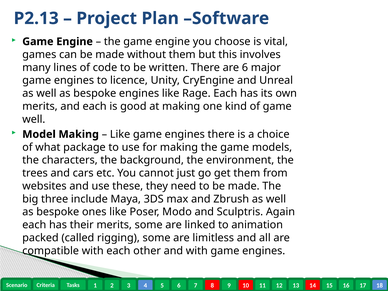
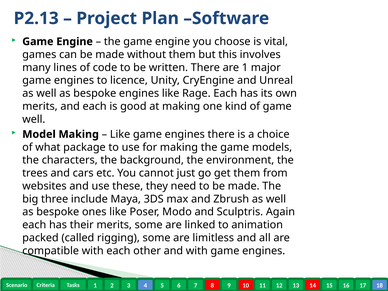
are 6: 6 -> 1 (245, 67)
